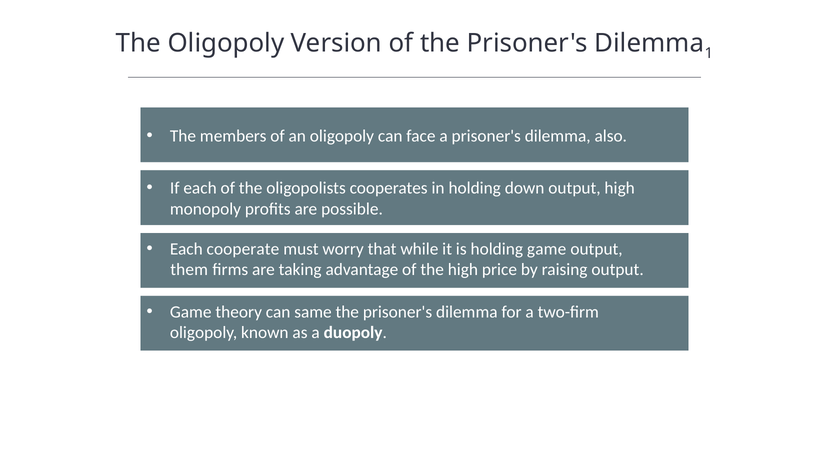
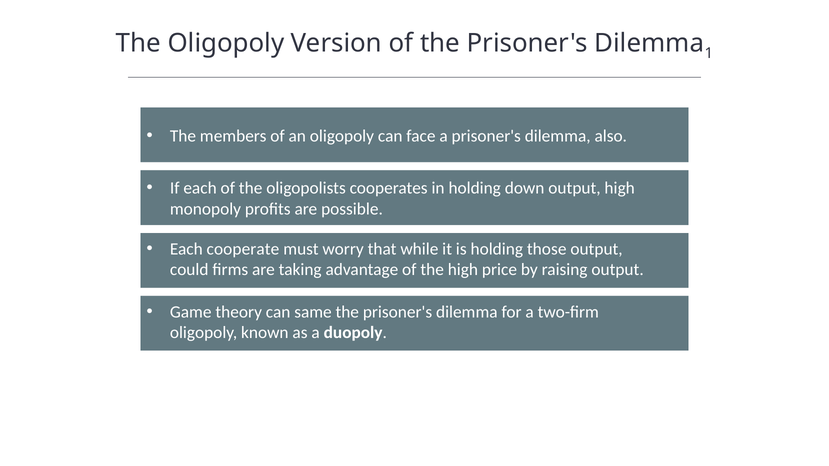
holding game: game -> those (547, 249)
them: them -> could (189, 270)
